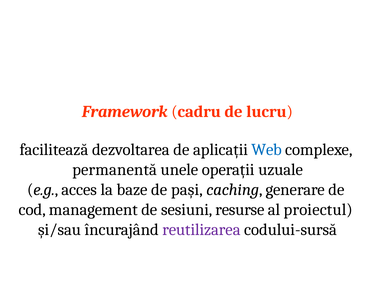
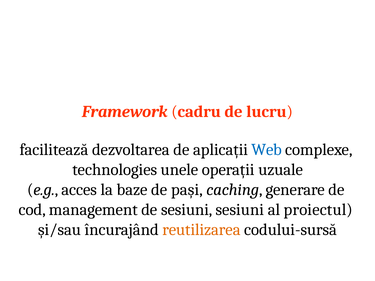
permanentă: permanentă -> technologies (115, 170)
sesiuni resurse: resurse -> sesiuni (240, 210)
reutilizarea colour: purple -> orange (201, 230)
